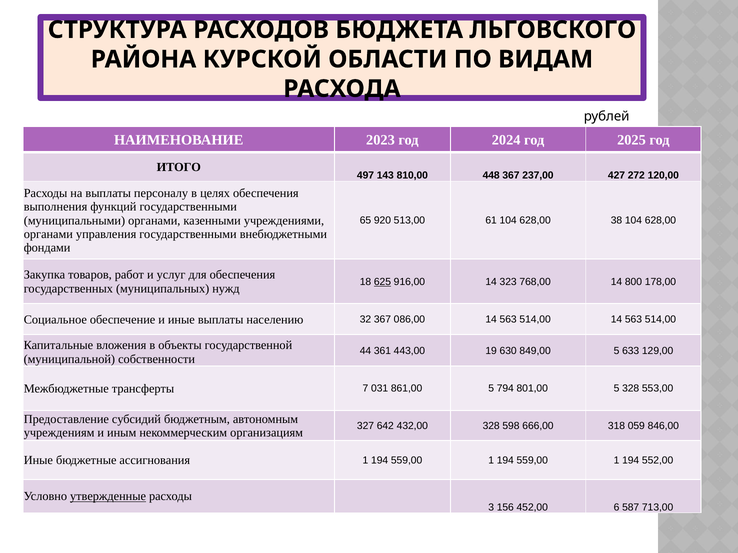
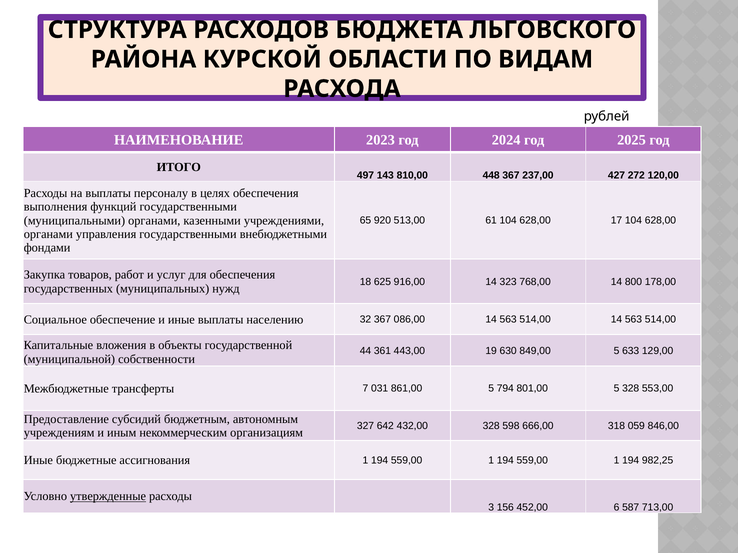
38: 38 -> 17 (616, 221)
625 underline: present -> none (382, 282)
552,00: 552,00 -> 982,25 (658, 461)
